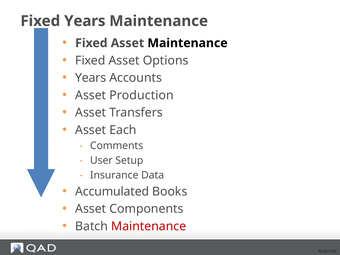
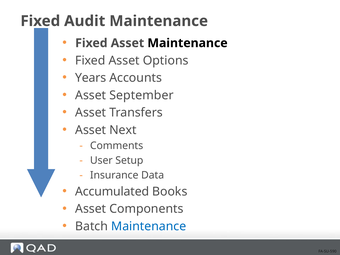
Years: Years -> Audit (85, 21)
Production: Production -> September (141, 95)
Each: Each -> Next (123, 130)
Maintenance colour: red -> blue (149, 226)
